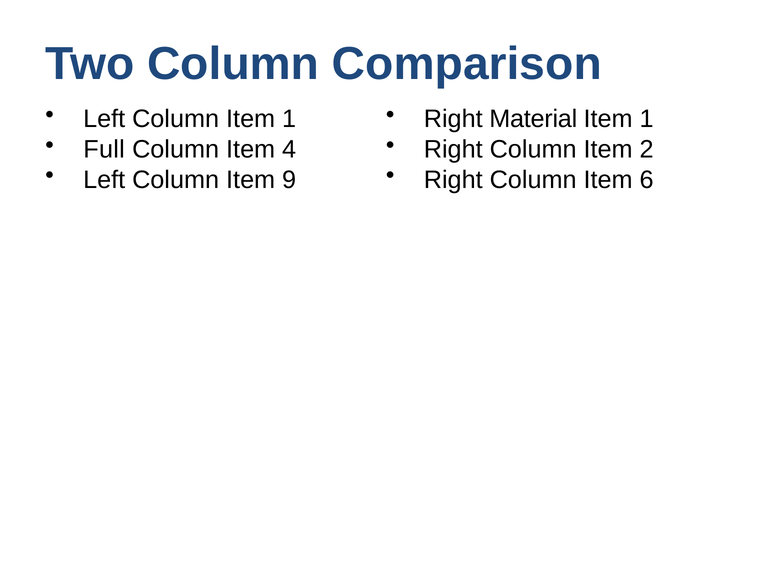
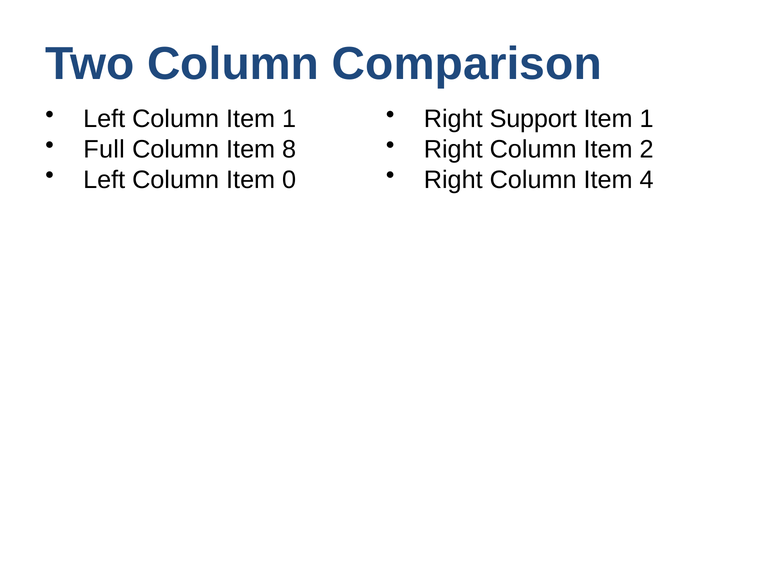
Material: Material -> Support (533, 119)
4: 4 -> 8 (289, 149)
9: 9 -> 0 (289, 180)
6: 6 -> 4 (647, 180)
